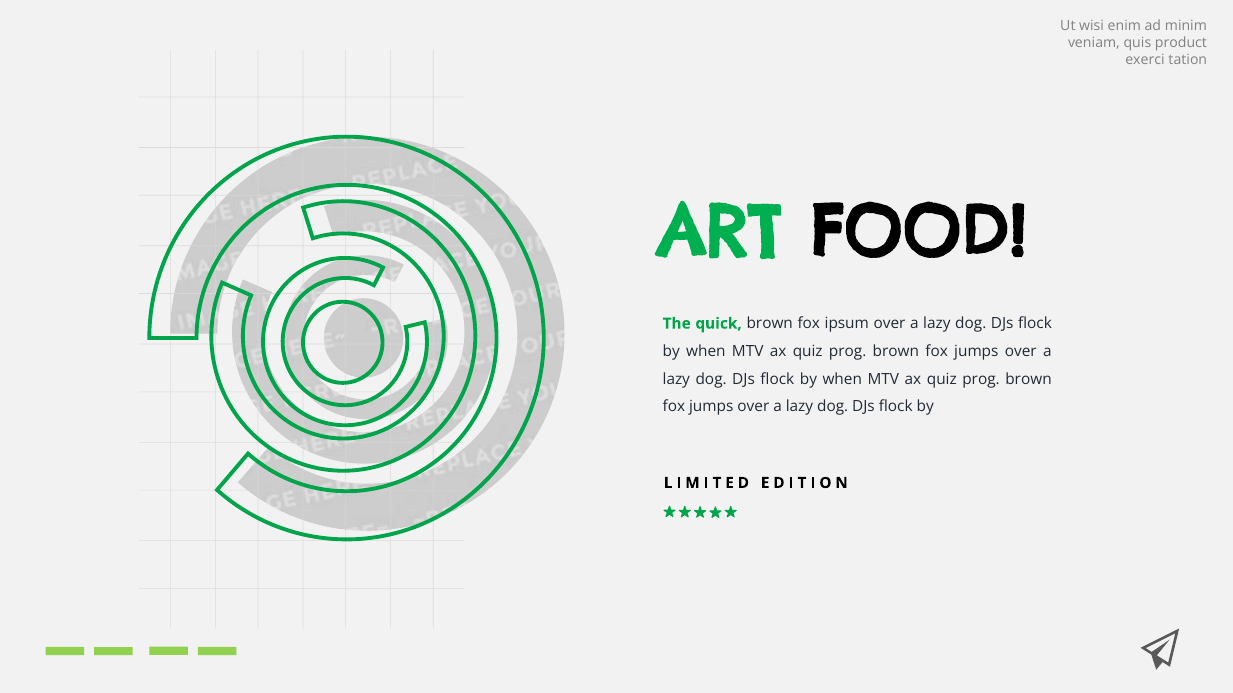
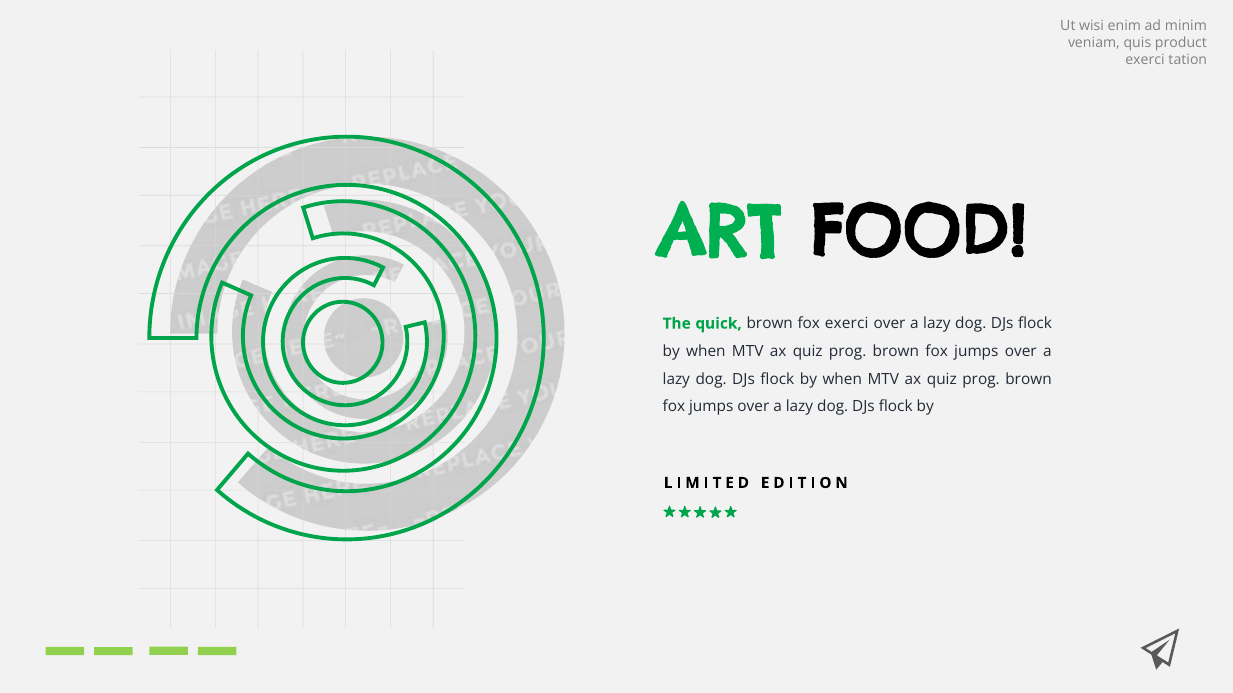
fox ipsum: ipsum -> exerci (847, 324)
